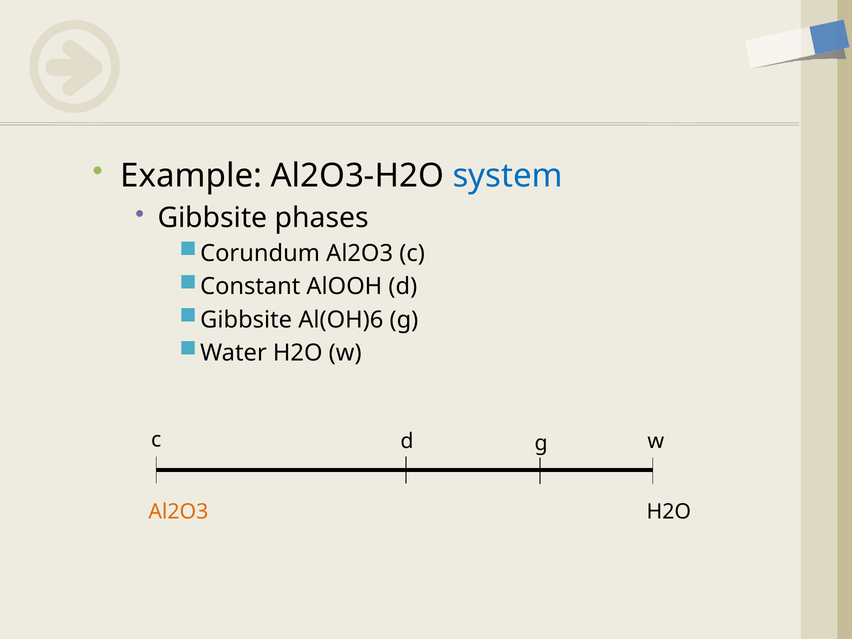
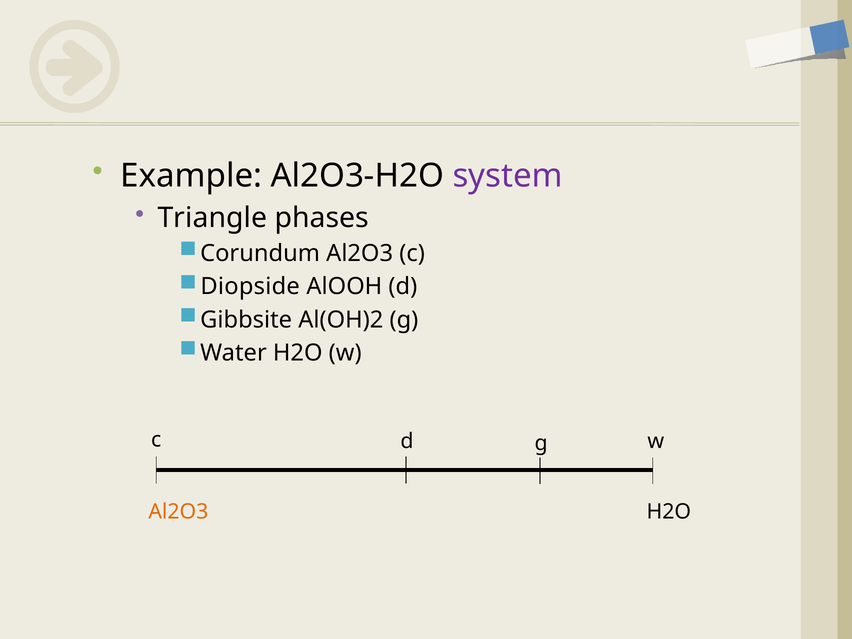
system colour: blue -> purple (508, 176)
Gibbsite: Gibbsite -> Triangle (212, 218)
Constant: Constant -> Diopside (250, 287)
Al(OH)6: Al(OH)6 -> Al(OH)2 (341, 320)
